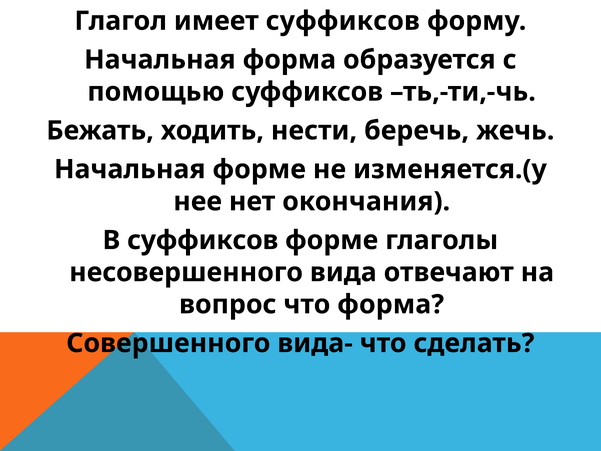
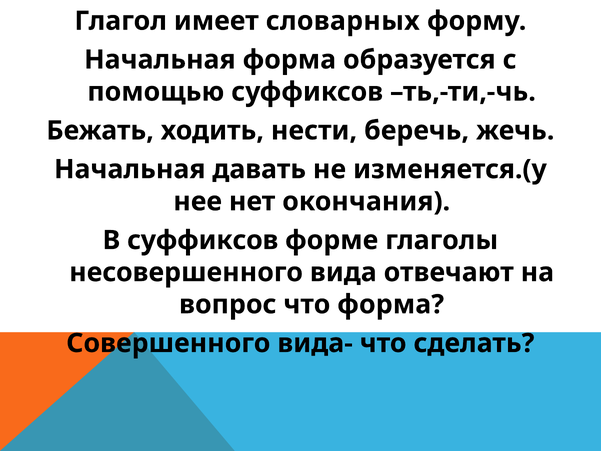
имеет суффиксов: суффиксов -> словарных (343, 21)
Начальная форме: форме -> давать (259, 169)
